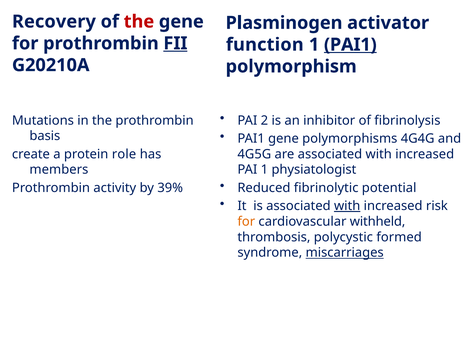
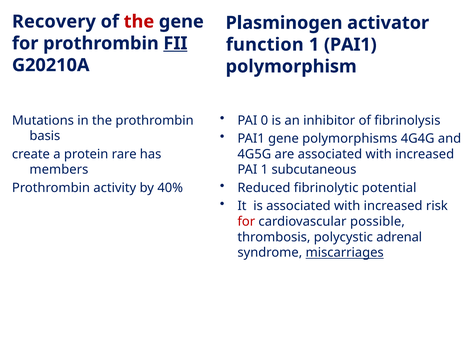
PAI1 underline: present -> none (350, 45)
2: 2 -> 0 (264, 120)
role: role -> rare (124, 154)
physiatologist: physiatologist -> subcutaneous (314, 170)
39%: 39% -> 40% (170, 188)
with underline: present -> none (347, 206)
for colour: orange -> red (246, 222)
withheld: withheld -> possible (377, 222)
formed: formed -> adrenal (399, 237)
